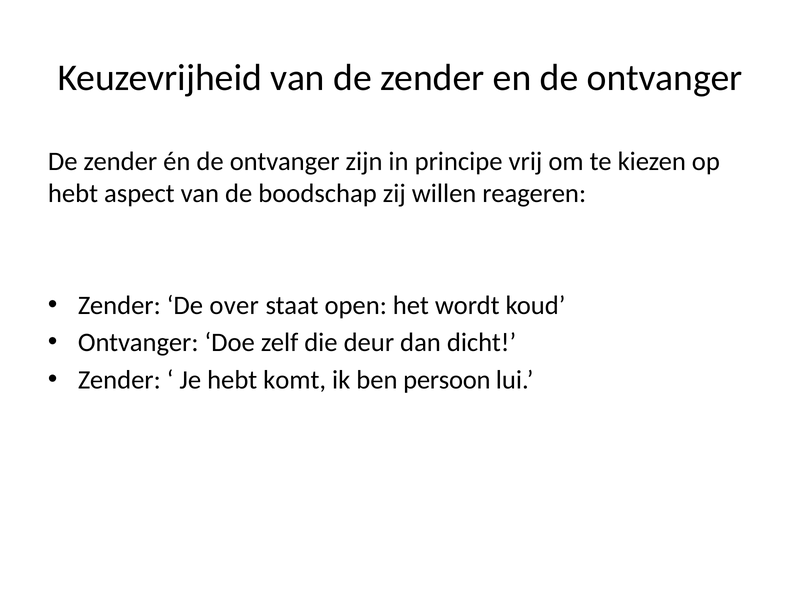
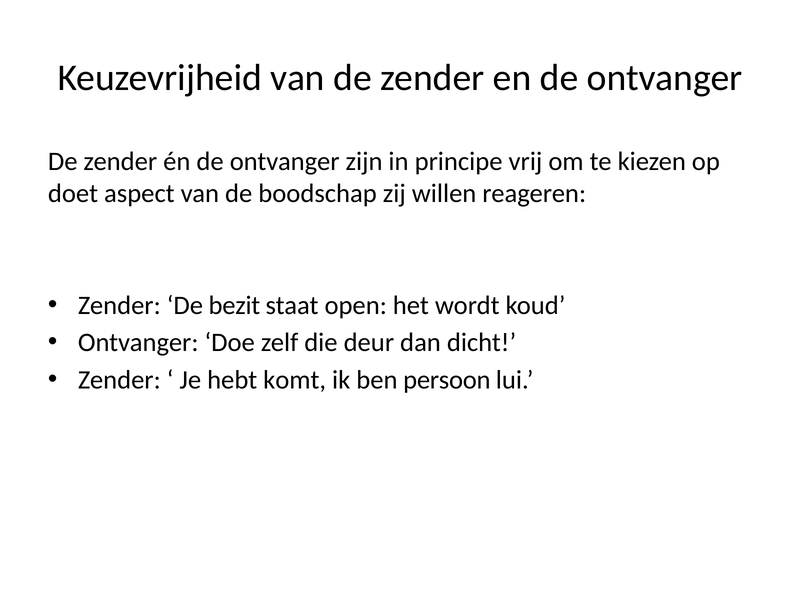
hebt: hebt -> doet (73, 194)
over: over -> bezit (234, 305)
